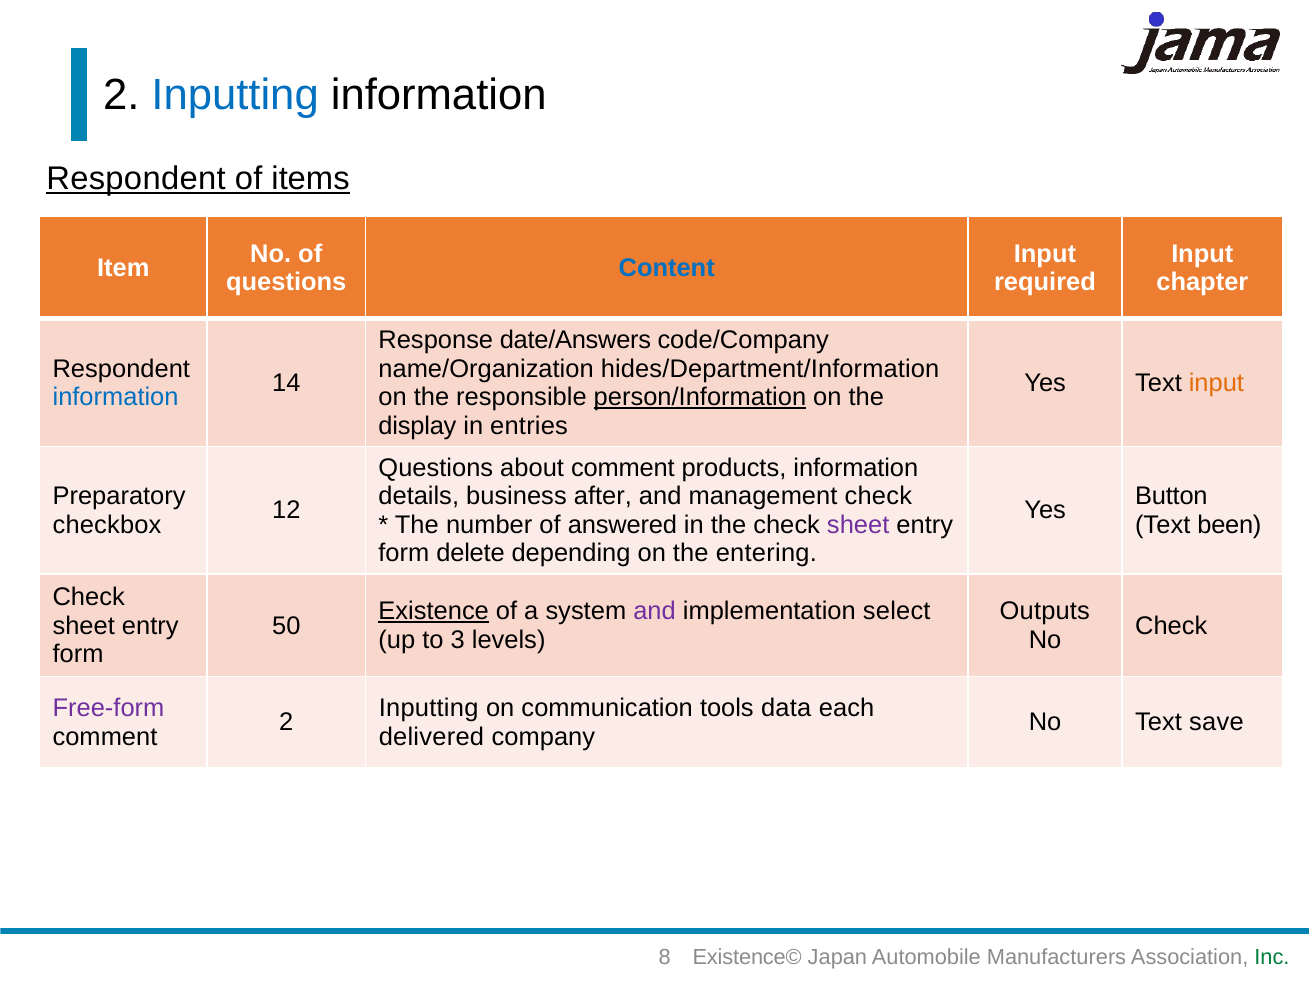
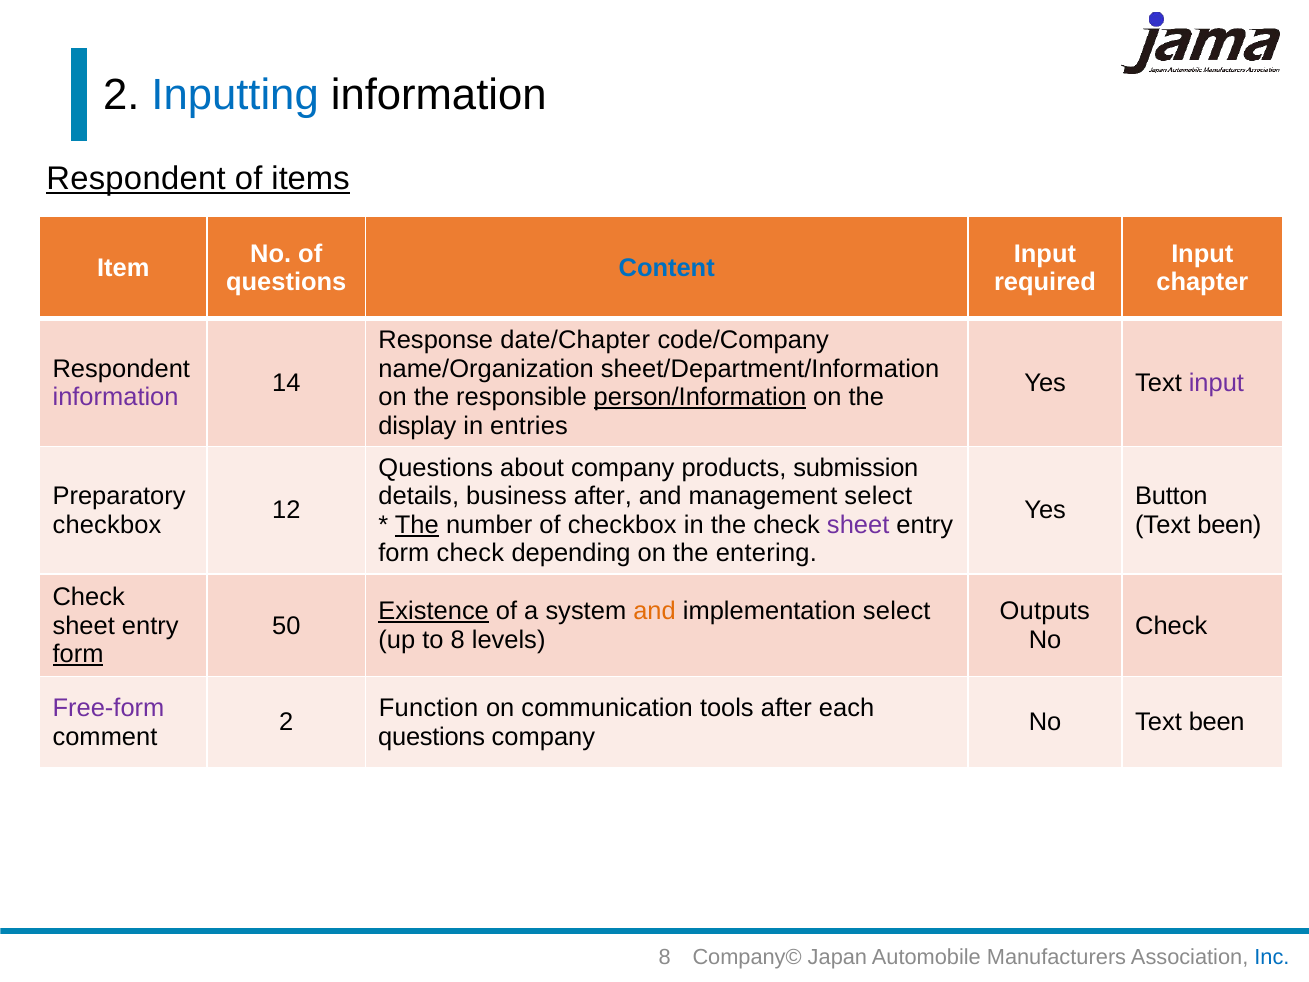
date/Answers: date/Answers -> date/Chapter (575, 340)
hides/Department/Information: hides/Department/Information -> sheet/Department/Information (770, 369)
input colour: orange -> purple (1216, 383)
information colour: blue -> purple (116, 397)
about comment: comment -> company (623, 468)
products information: information -> submission (856, 468)
management check: check -> select (878, 496)
The underline: none -> present (417, 525)
of answered: answered -> checkbox (622, 525)
form delete: delete -> check (470, 553)
and colour: purple -> orange (655, 611)
to 3: 3 -> 8 (458, 640)
form underline: none -> present (78, 654)
Inputting: Inputting -> Function (429, 708)
tools data: data -> after (786, 708)
No Text save: save -> been (1217, 722)
delivered: delivered -> questions (432, 737)
Existence©: Existence© -> Company© (747, 957)
Inc colour: green -> blue (1272, 957)
